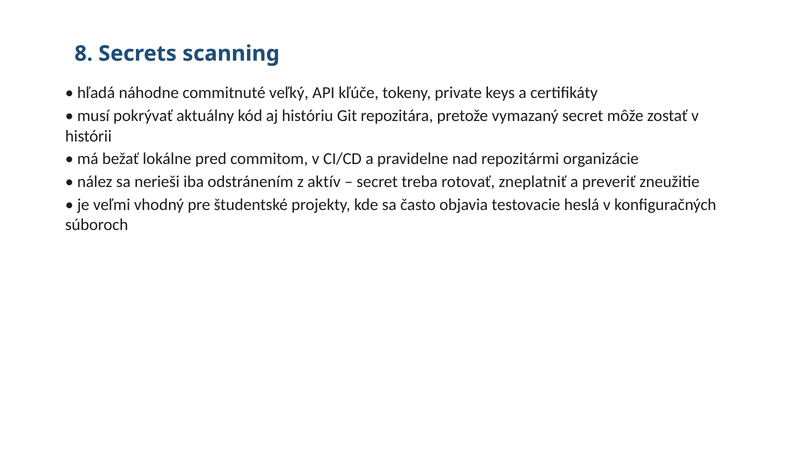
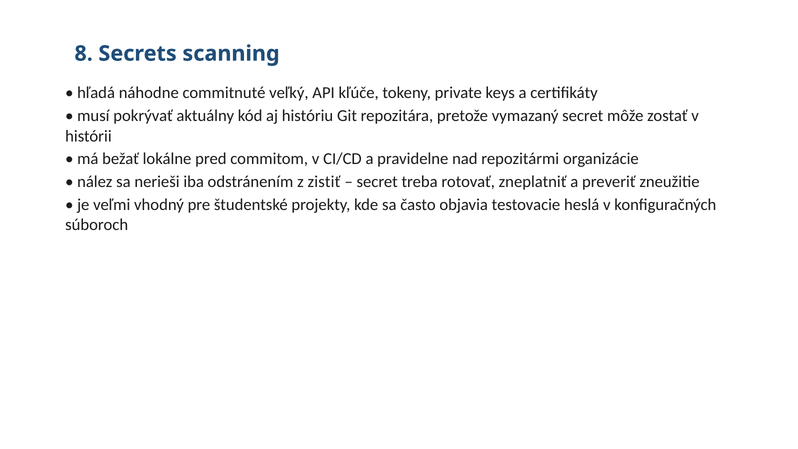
aktív: aktív -> zistiť (324, 182)
